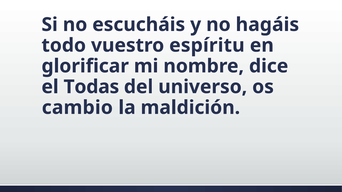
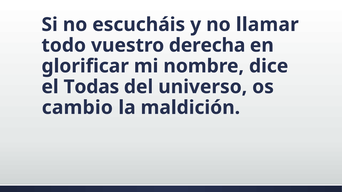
hagáis: hagáis -> llamar (267, 25)
espíritu: espíritu -> derecha (207, 45)
